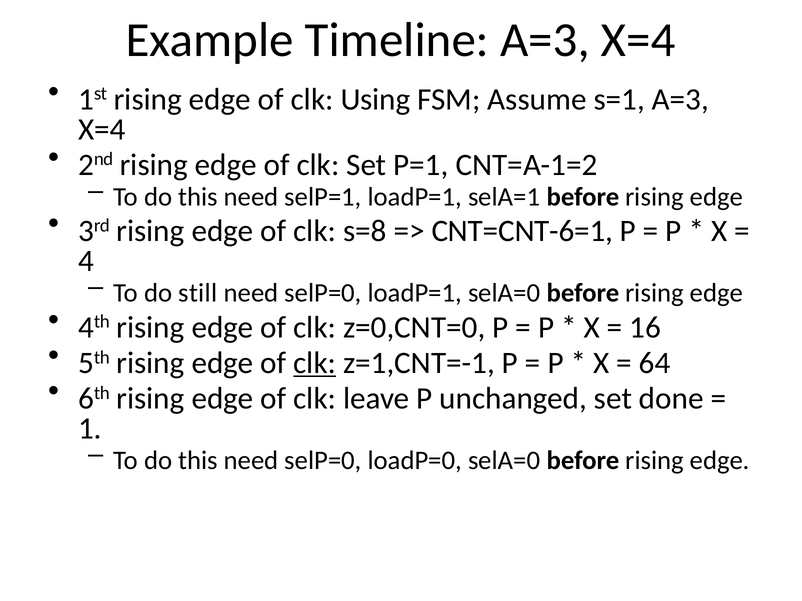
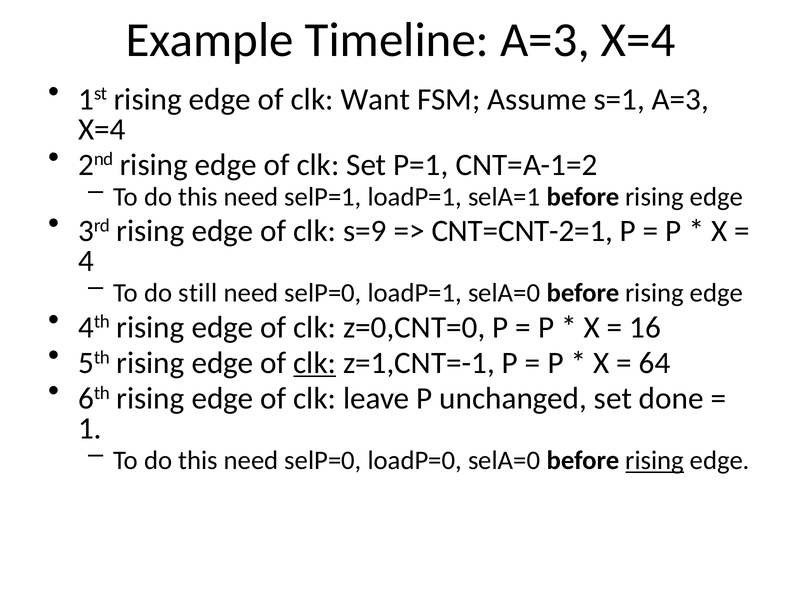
Using: Using -> Want (375, 99)
s=8: s=8 -> s=9 (365, 231)
CNT=CNT-6=1: CNT=CNT-6=1 -> CNT=CNT-2=1 (522, 231)
rising underline: none -> present (655, 461)
